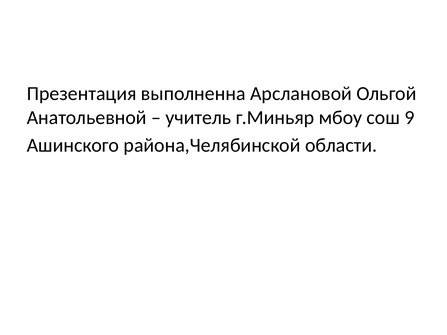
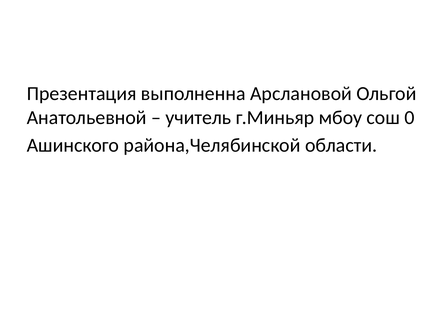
9: 9 -> 0 (410, 118)
